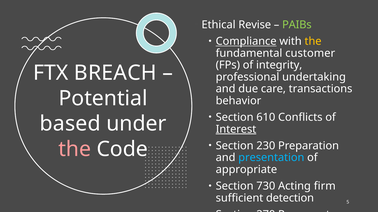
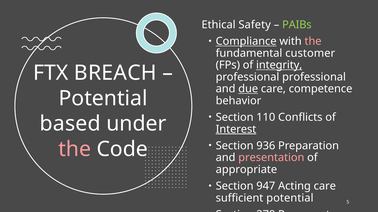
Revise: Revise -> Safety (255, 25)
the colour: yellow -> pink (313, 41)
integrity underline: none -> present (279, 65)
professional undertaking: undertaking -> professional (314, 77)
due underline: none -> present (248, 89)
transactions: transactions -> competence (321, 89)
610: 610 -> 110 (266, 118)
230: 230 -> 936 (266, 146)
presentation colour: light blue -> pink (271, 158)
730: 730 -> 947 (266, 187)
Acting firm: firm -> care (325, 187)
sufficient detection: detection -> potential (290, 199)
